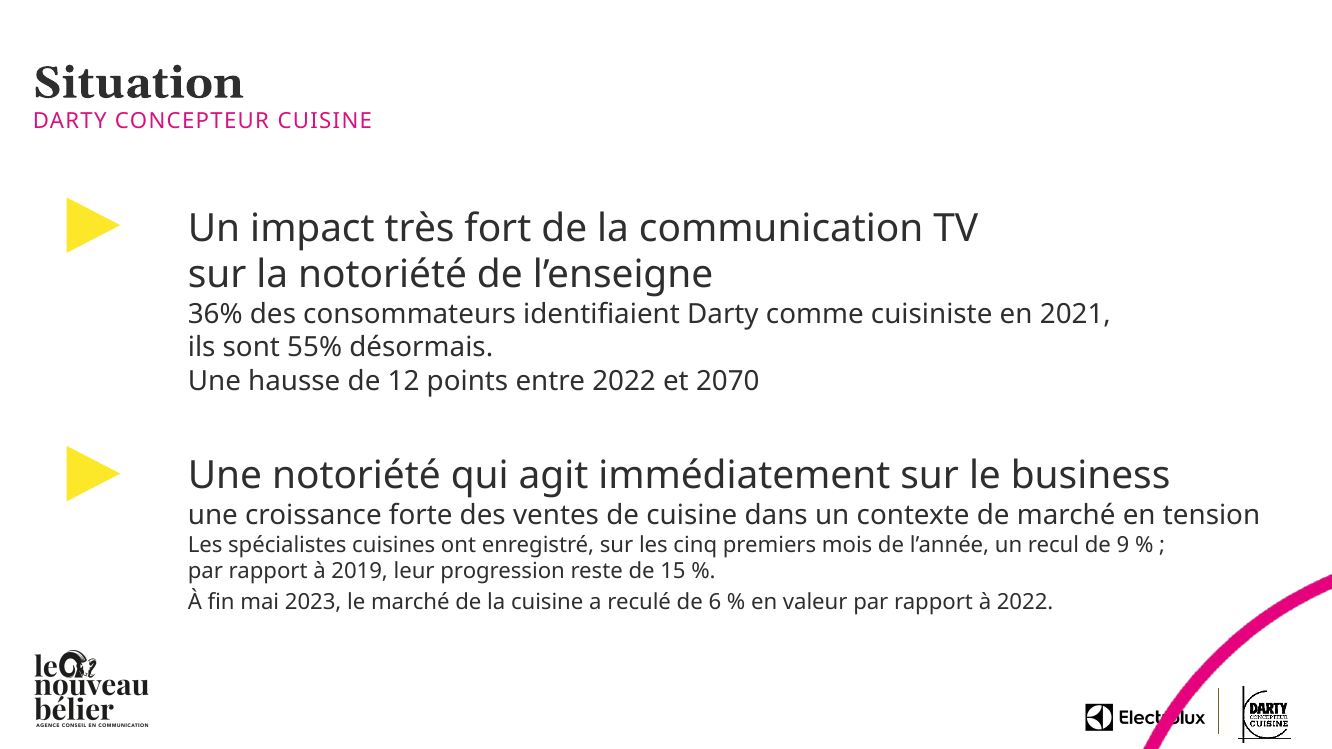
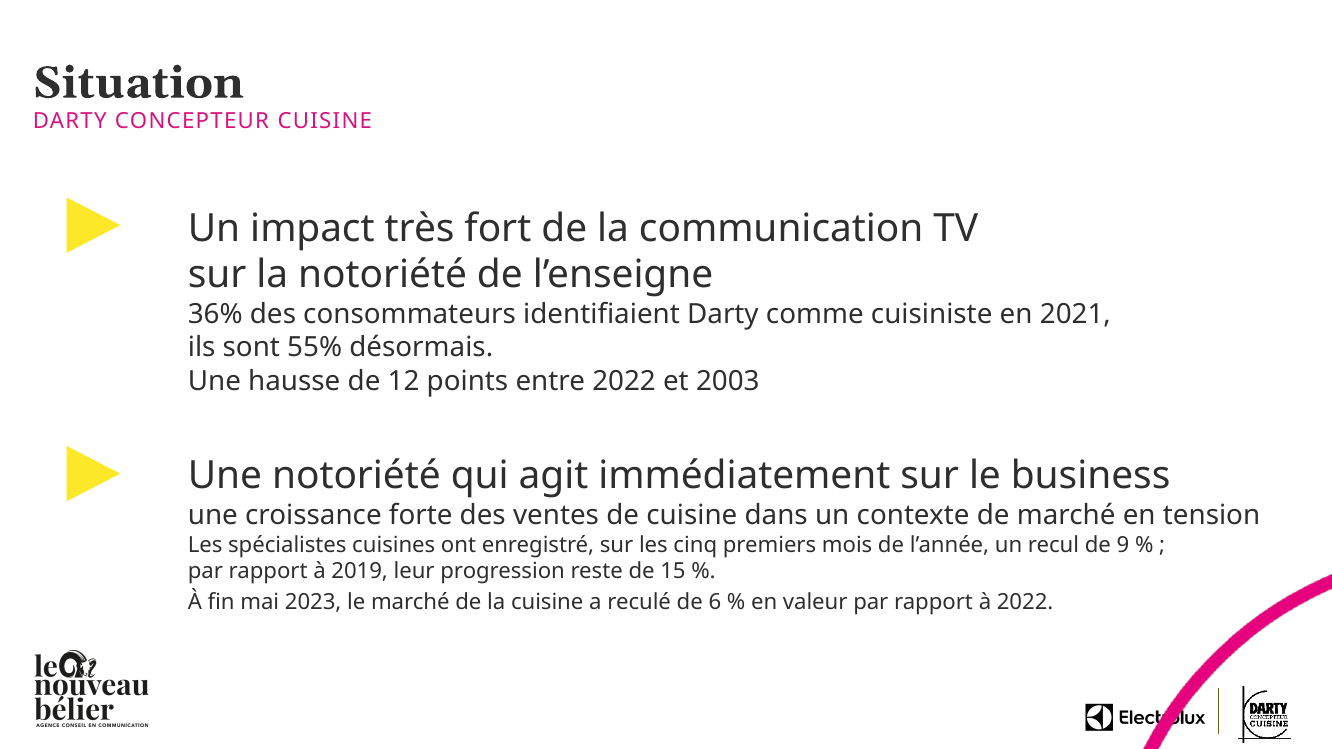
2070: 2070 -> 2003 (728, 381)
